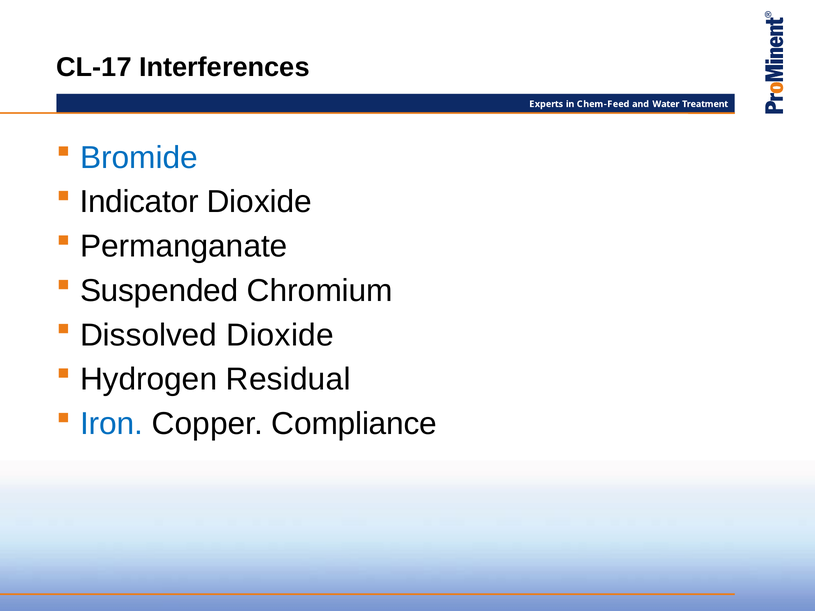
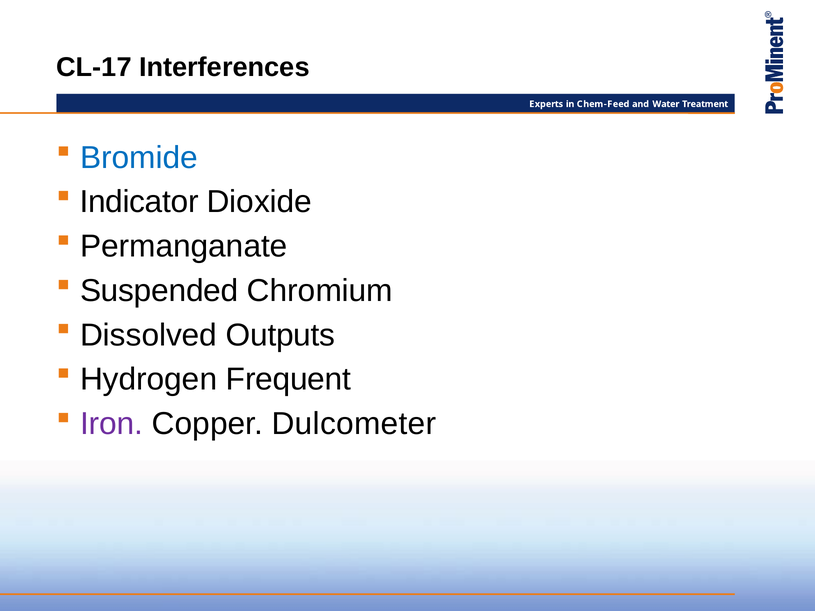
Dissolved Dioxide: Dioxide -> Outputs (281, 335)
Residual: Residual -> Frequent (288, 380)
Iron colour: blue -> purple (112, 424)
Compliance: Compliance -> Dulcometer (354, 424)
